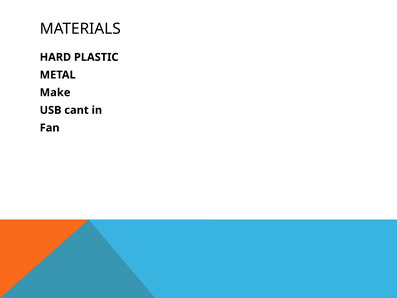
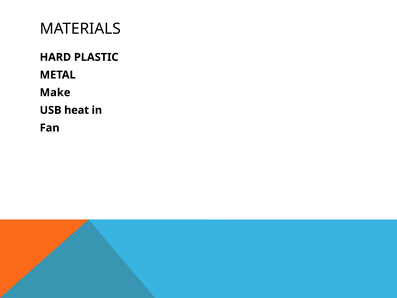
cant: cant -> heat (77, 110)
